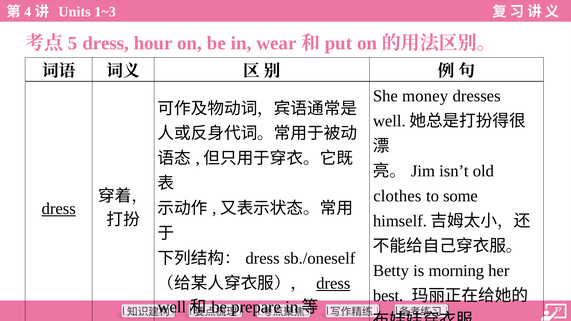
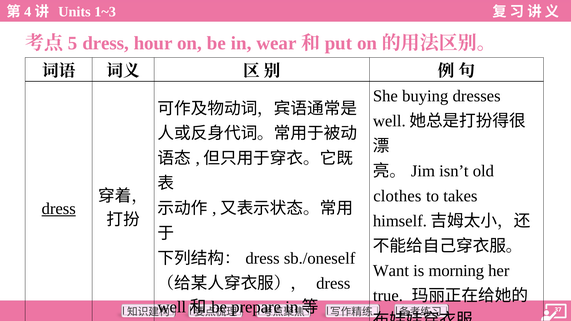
money: money -> buying (425, 96)
some: some -> takes (460, 196)
Betty: Betty -> Want (391, 271)
dress underline: present -> none (333, 283)
best: best -> true (388, 296)
